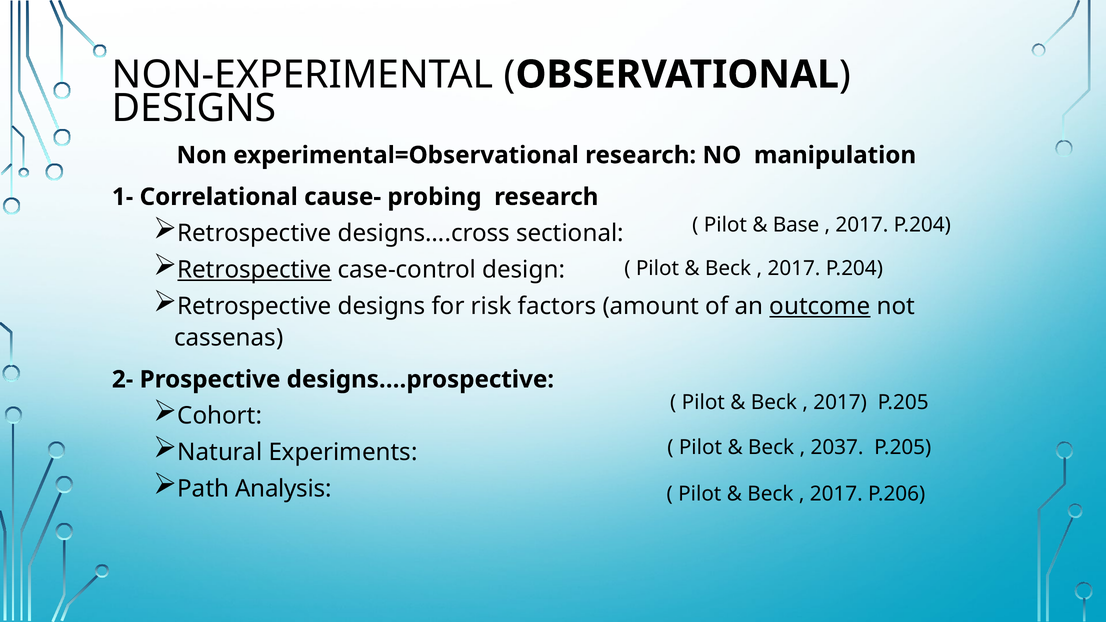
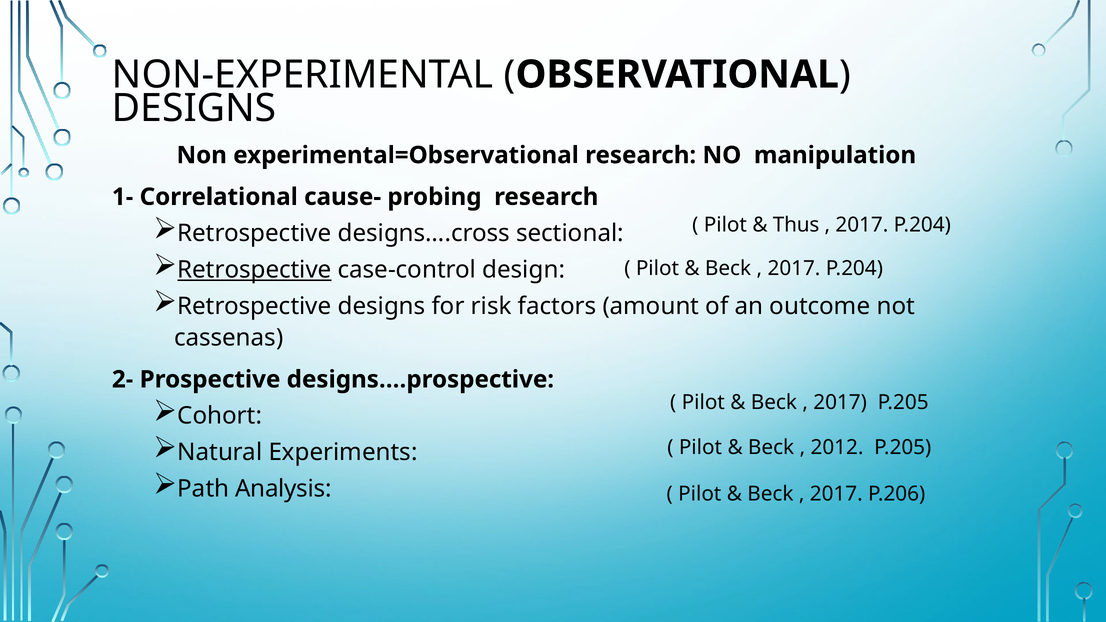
Base: Base -> Thus (796, 225)
outcome underline: present -> none (820, 306)
2037: 2037 -> 2012 (837, 448)
